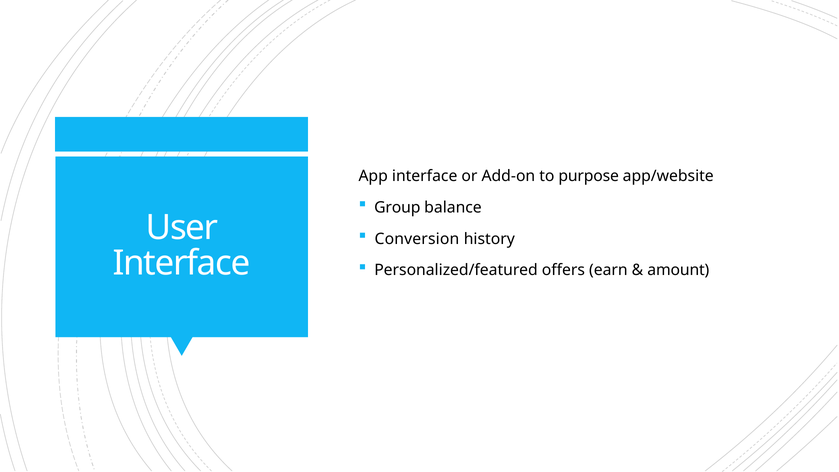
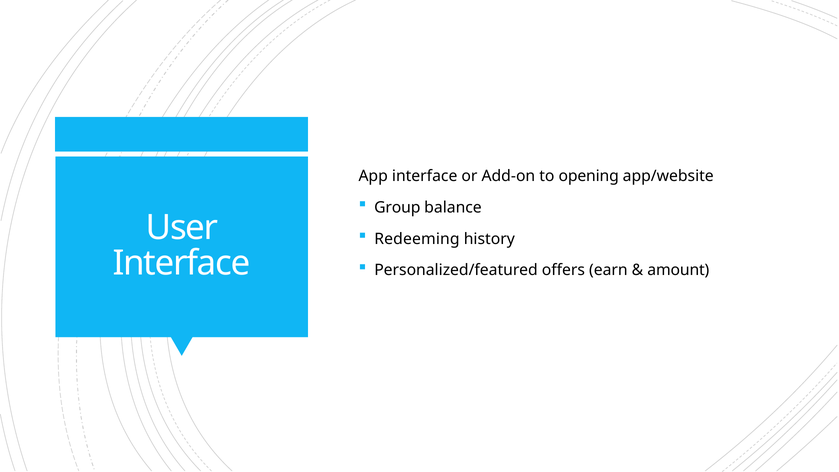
purpose: purpose -> opening (589, 176)
Conversion: Conversion -> Redeeming (417, 239)
